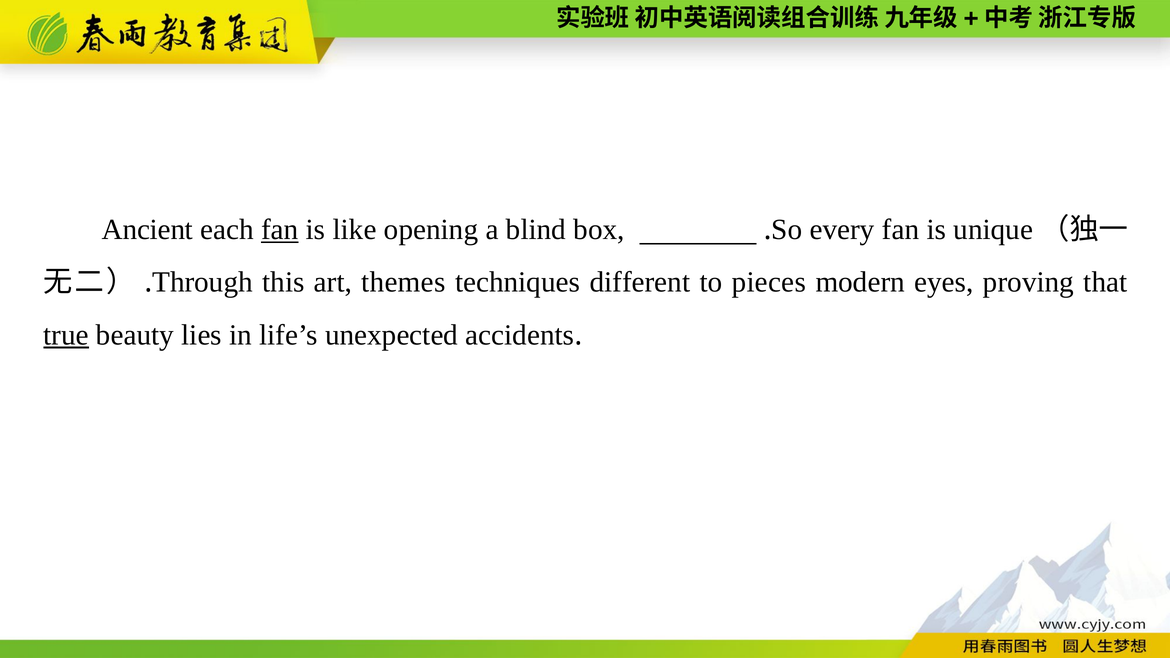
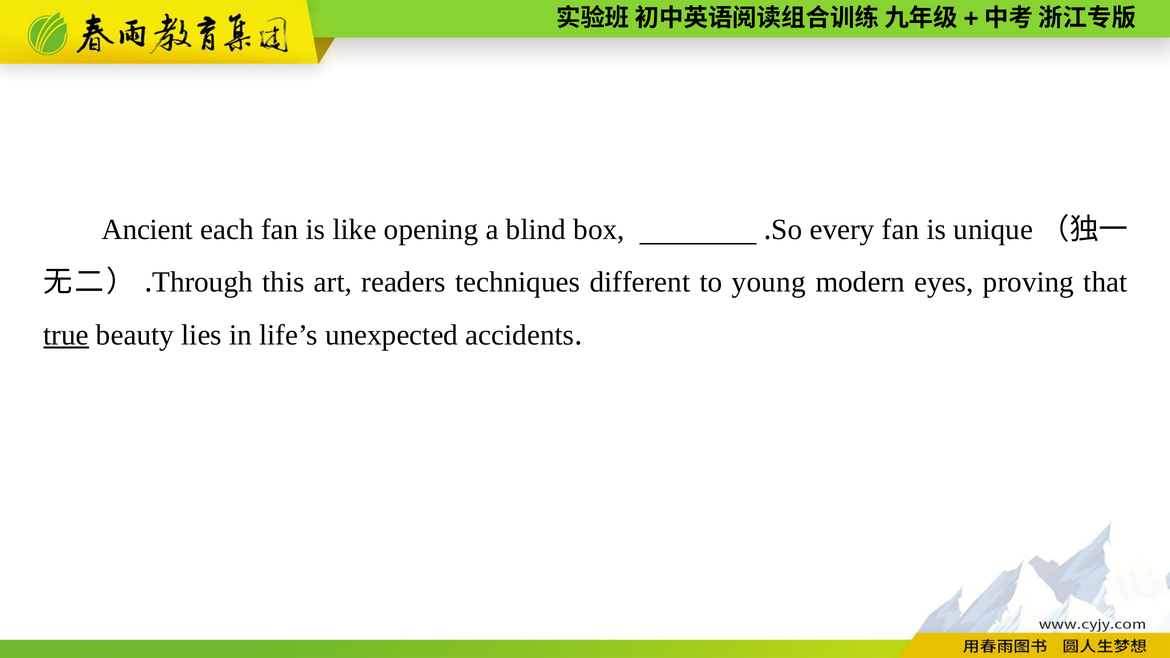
fan underline: present -> none (280, 230)
themes: themes -> readers (404, 282)
pieces: pieces -> young (769, 282)
